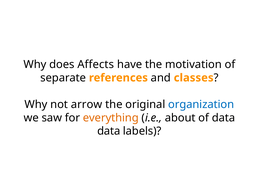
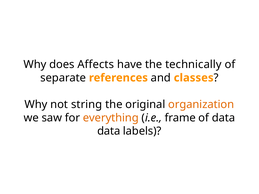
motivation: motivation -> technically (193, 65)
arrow: arrow -> string (87, 105)
organization colour: blue -> orange (201, 105)
about: about -> frame (180, 118)
